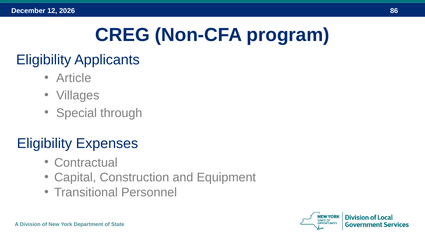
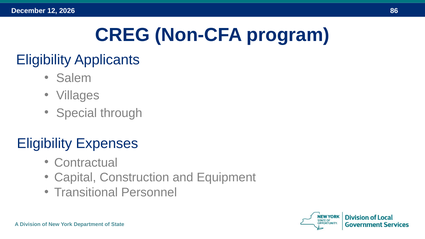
Article: Article -> Salem (74, 78)
